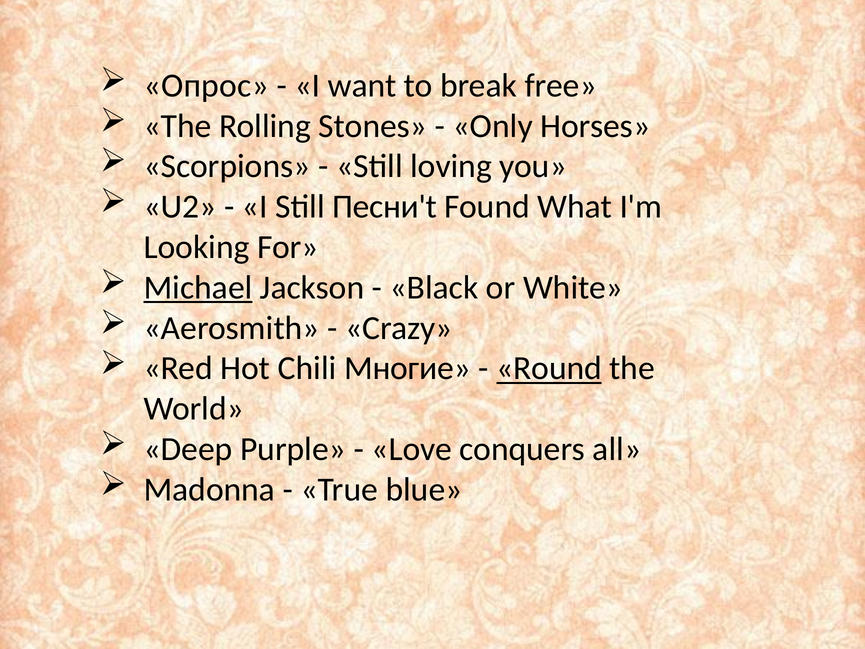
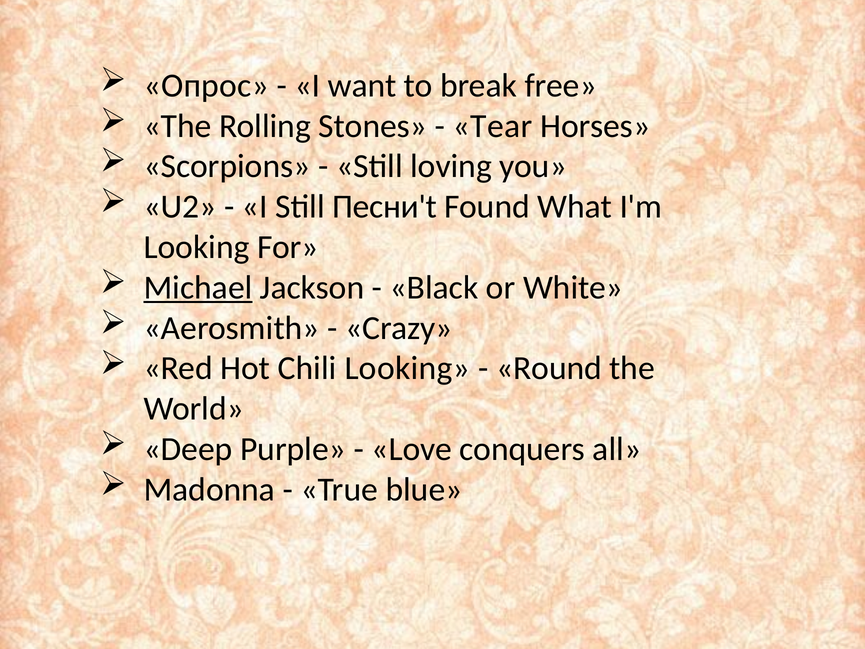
Only: Only -> Tear (493, 126)
Chili Многие: Многие -> Looking (407, 368)
Round underline: present -> none (549, 368)
